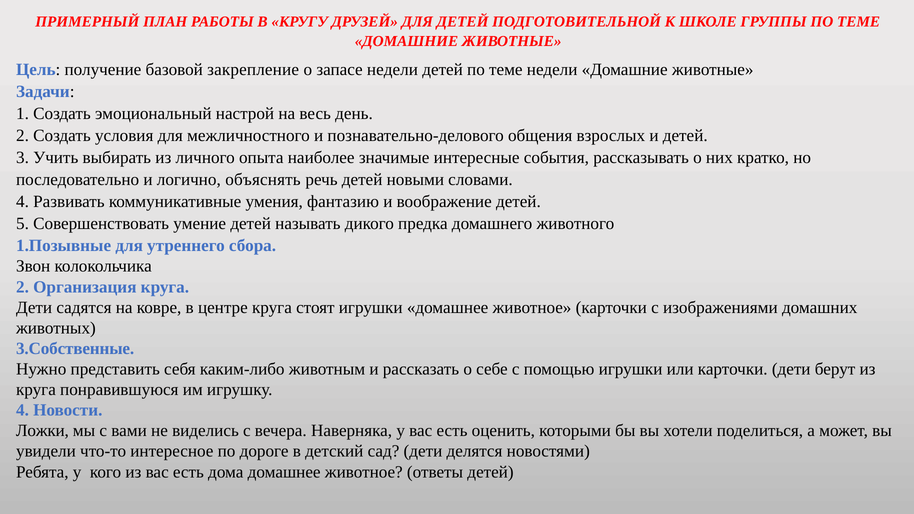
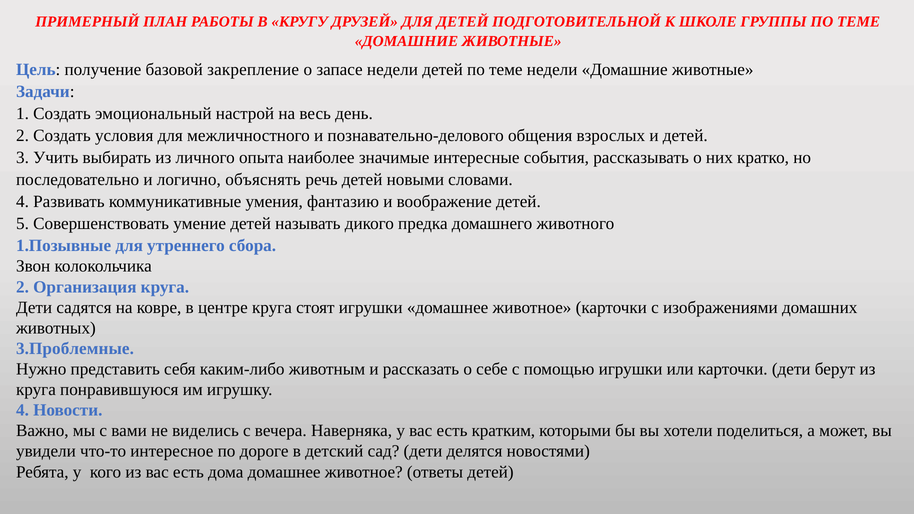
3.Собственные: 3.Собственные -> 3.Проблемные (75, 349)
Ложки: Ложки -> Важно (42, 431)
оценить: оценить -> кратким (503, 431)
